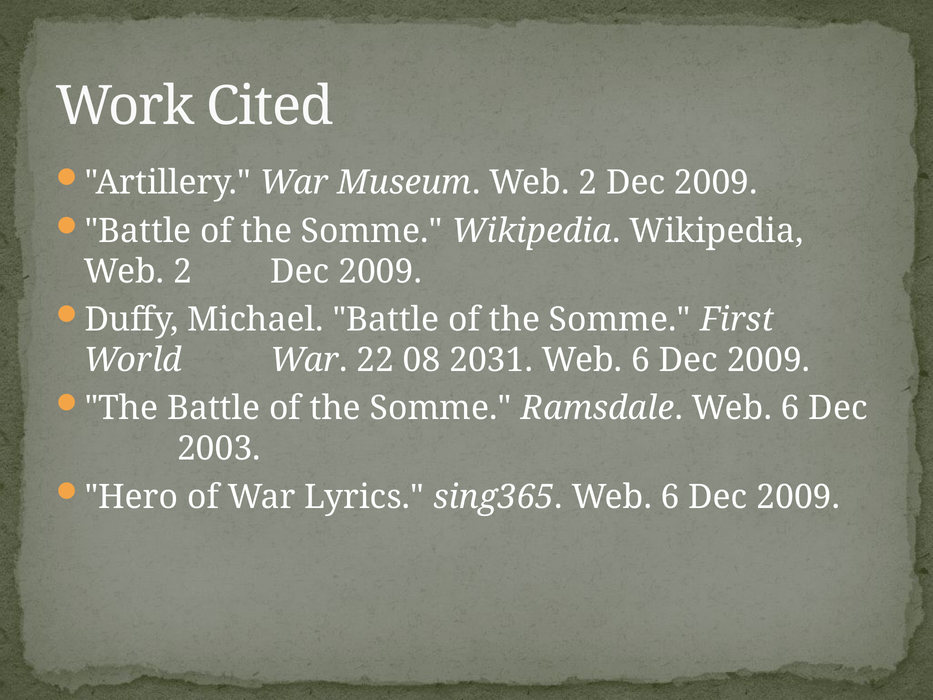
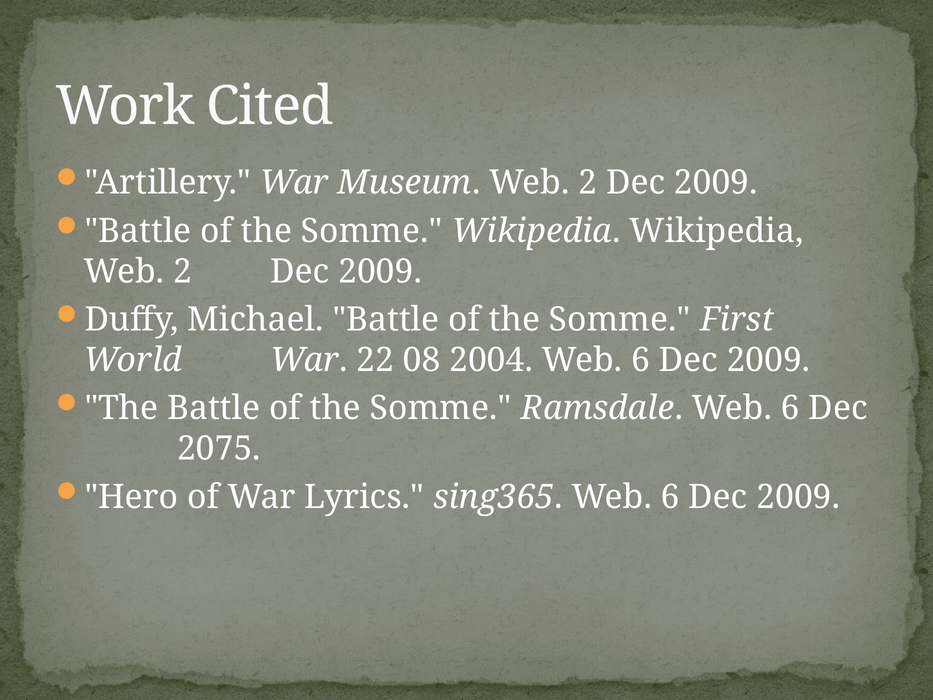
2031: 2031 -> 2004 (491, 360)
2003: 2003 -> 2075 (219, 449)
